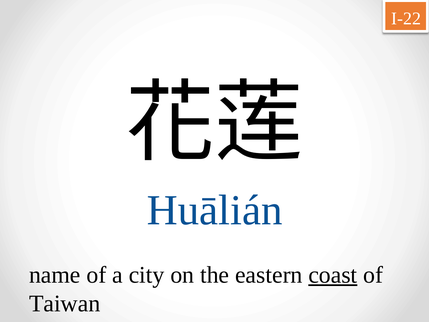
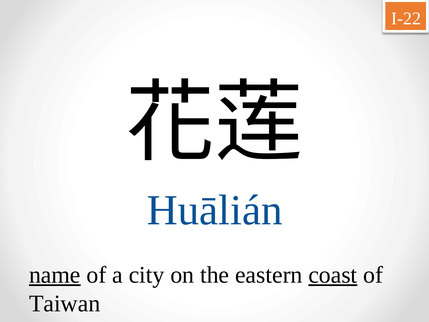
name underline: none -> present (55, 275)
